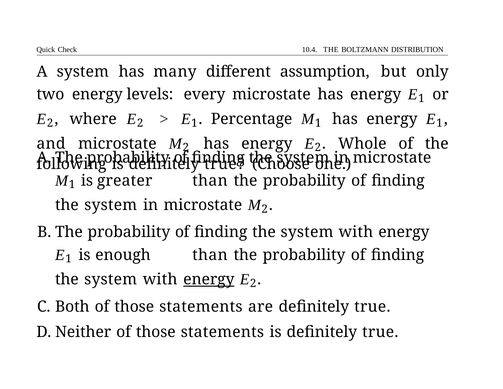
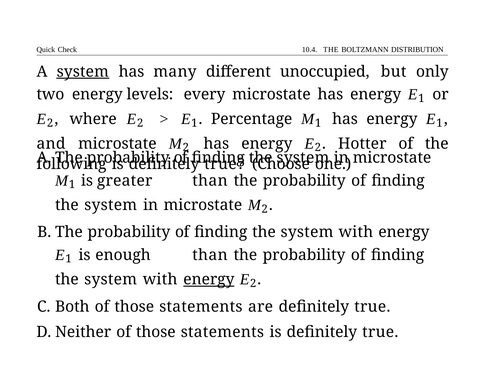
system underline: none -> present (83, 72)
assumption: assumption -> unoccupied (325, 72)
Whole: Whole -> Hotter (362, 144)
